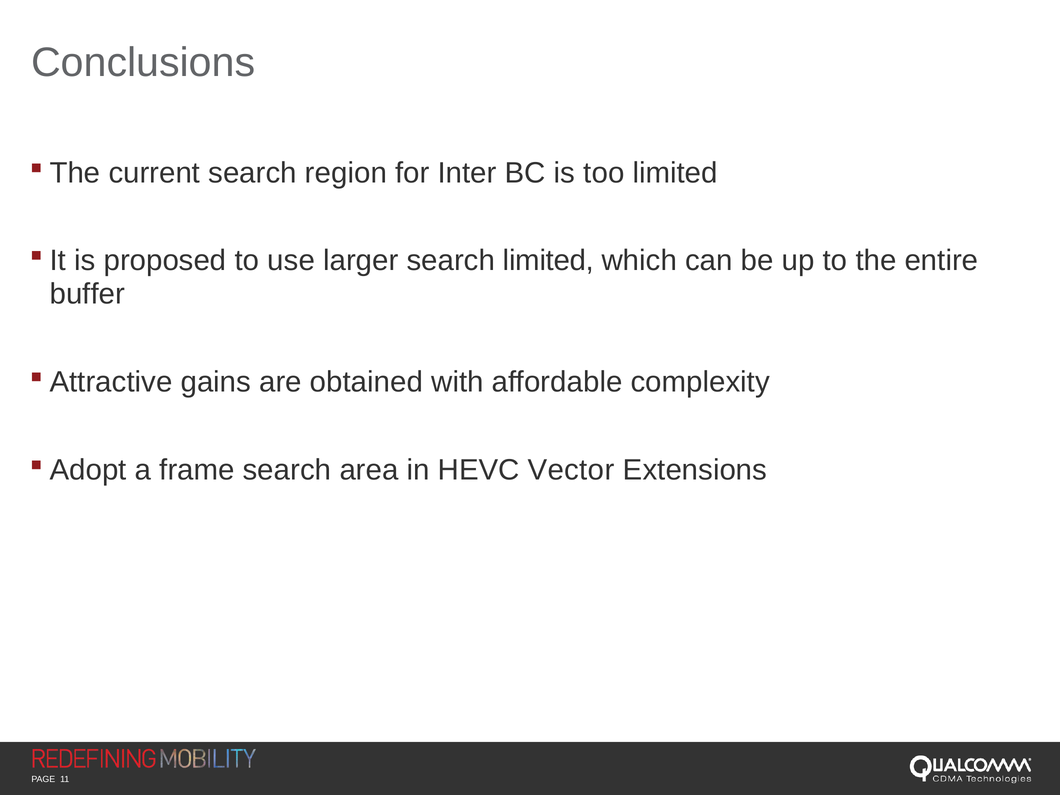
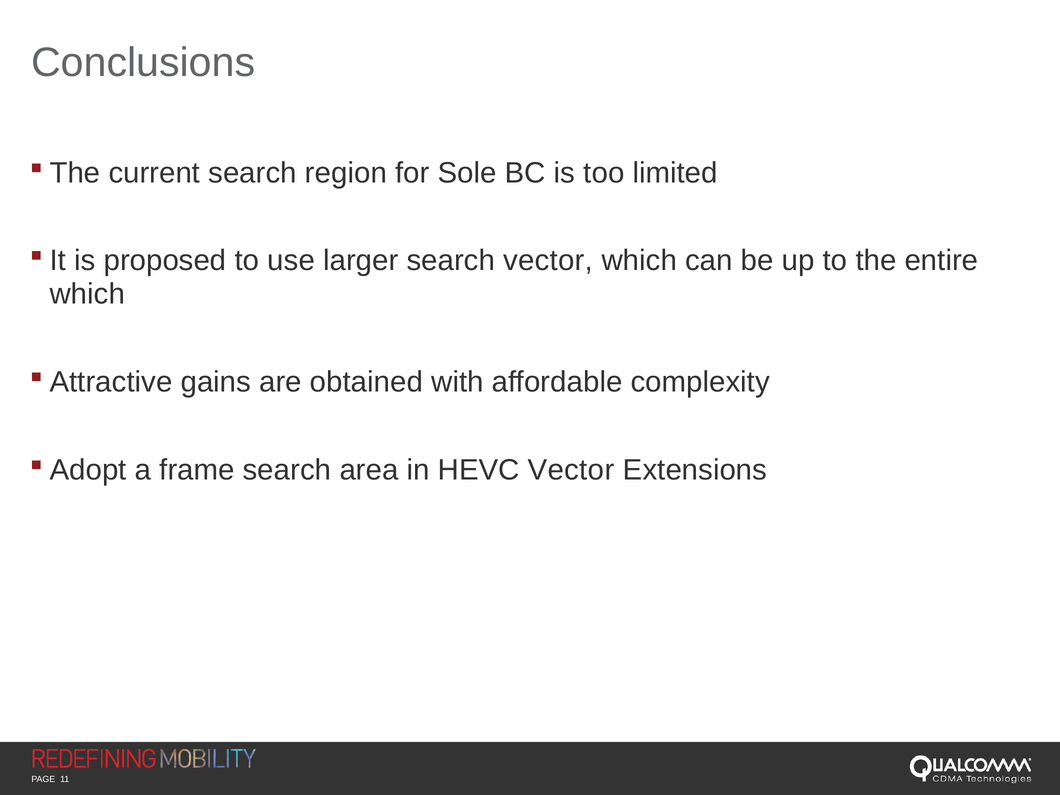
Inter: Inter -> Sole (467, 173)
search limited: limited -> vector (548, 261)
buffer: buffer -> which (87, 294)
